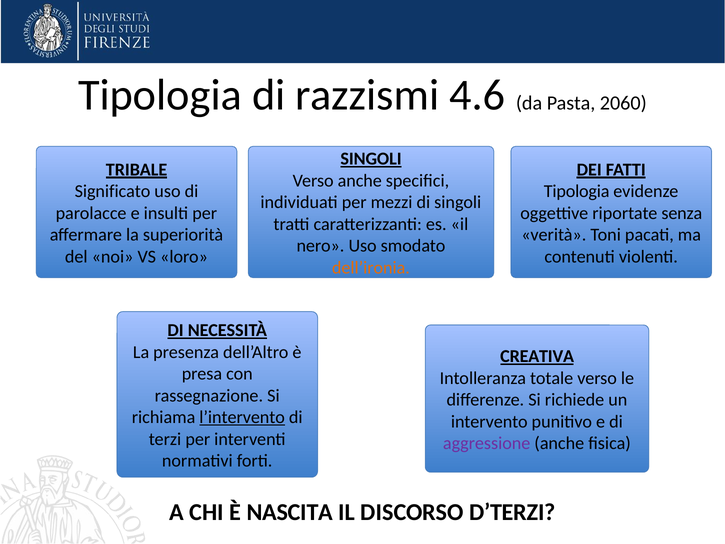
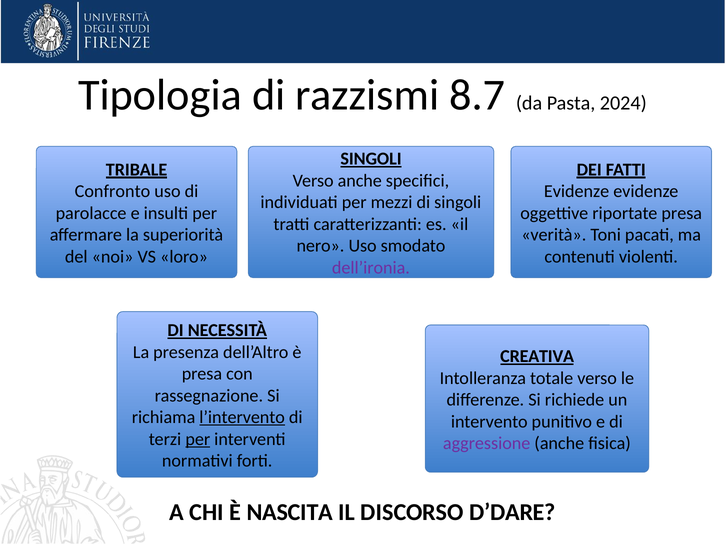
4.6: 4.6 -> 8.7 (477, 95)
2060: 2060 -> 2024 (623, 103)
Significato: Significato -> Confronto (112, 191)
Tipologia: Tipologia -> Evidenze (577, 191)
riportate senza: senza -> presa (682, 213)
dell’ironia colour: orange -> purple (371, 268)
per underline: none -> present (198, 439)
D’TERZI: D’TERZI -> D’DARE (512, 512)
